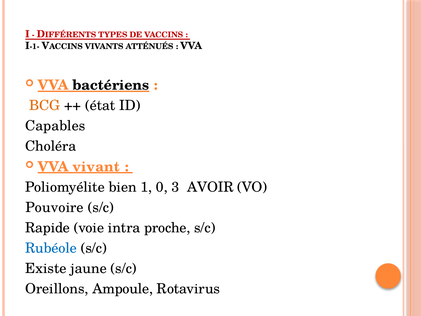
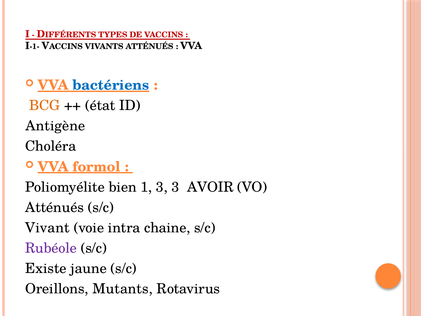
bactériens colour: black -> blue (111, 85)
Capables: Capables -> Antigène (55, 126)
vivant: vivant -> formol (96, 167)
1 0: 0 -> 3 (162, 187)
Pouvoire: Pouvoire -> Atténués (55, 207)
Rapide: Rapide -> Vivant (47, 228)
proche: proche -> chaine (167, 228)
Rubéole colour: blue -> purple (51, 248)
Ampoule: Ampoule -> Mutants (123, 289)
